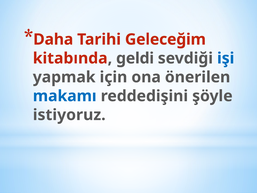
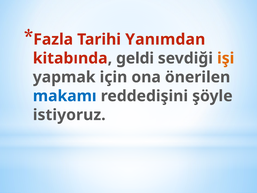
Daha: Daha -> Fazla (53, 39)
Geleceğim: Geleceğim -> Yanımdan (165, 39)
işi colour: blue -> orange (226, 58)
